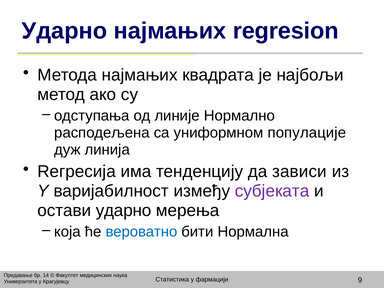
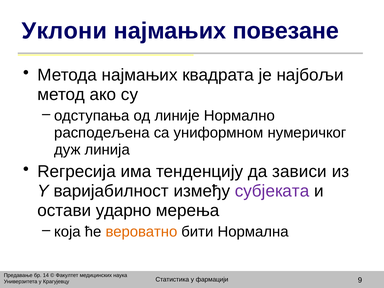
Ударно: Ударно -> Уклони (64, 31)
regresion: regresion -> повезане (286, 31)
популације: популације -> нумеричког (307, 133)
вероватно colour: blue -> orange (142, 232)
